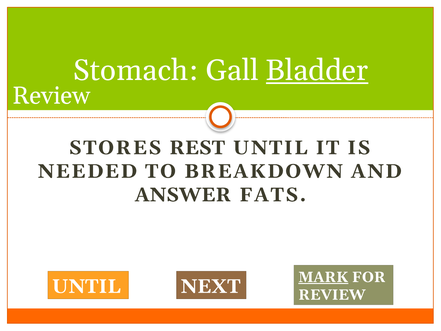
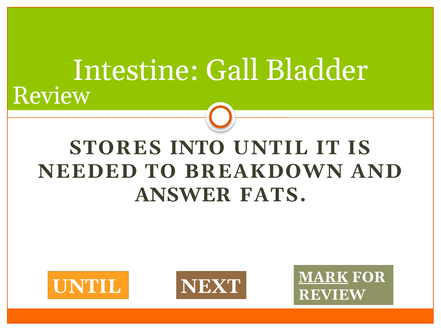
Stomach: Stomach -> Intestine (136, 70)
Bladder underline: present -> none (317, 70)
REST: REST -> INTO (197, 148)
